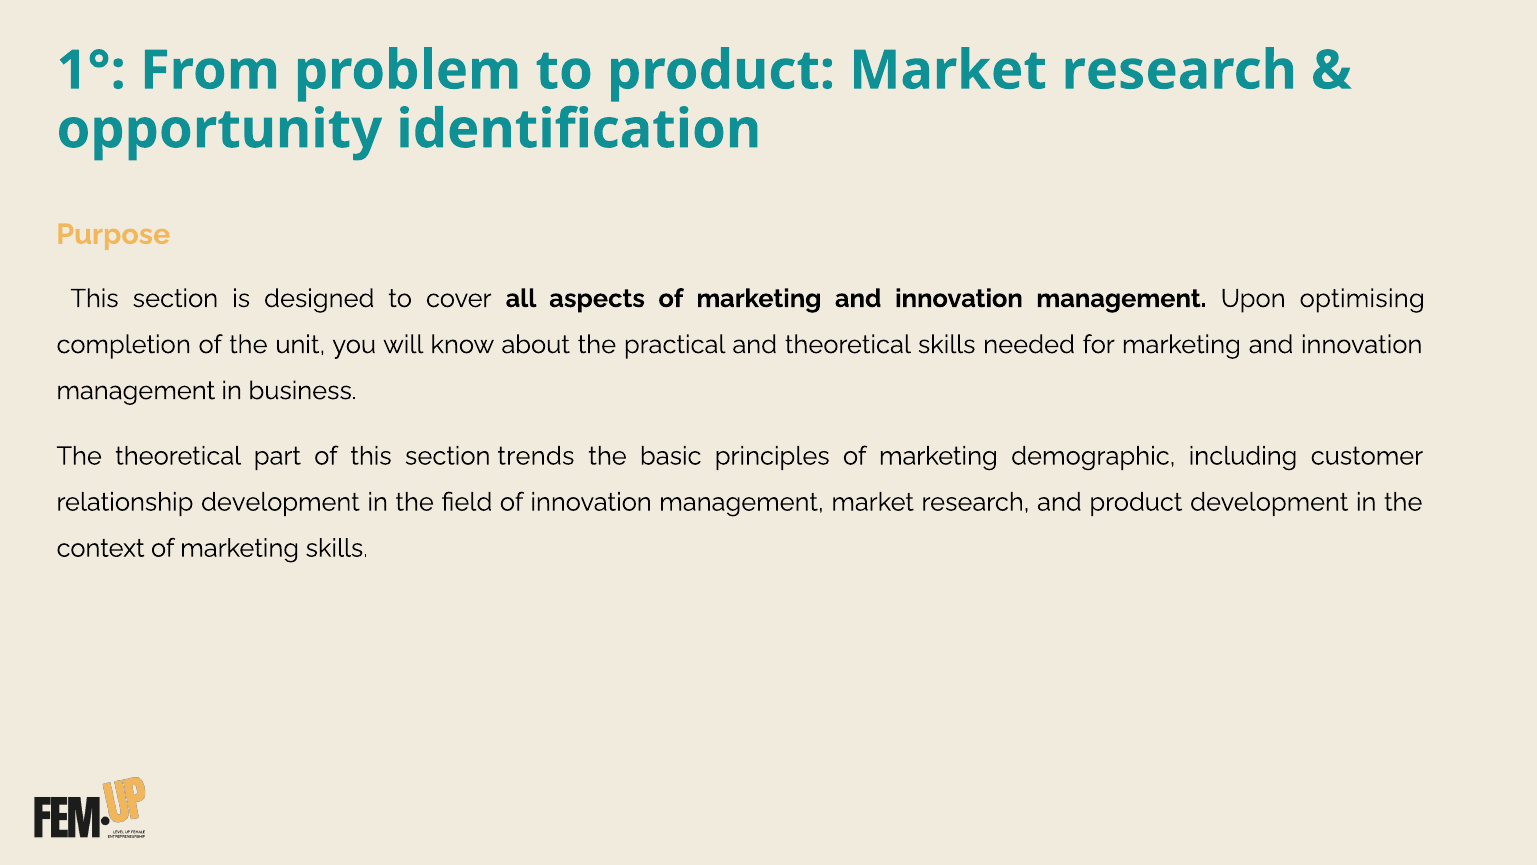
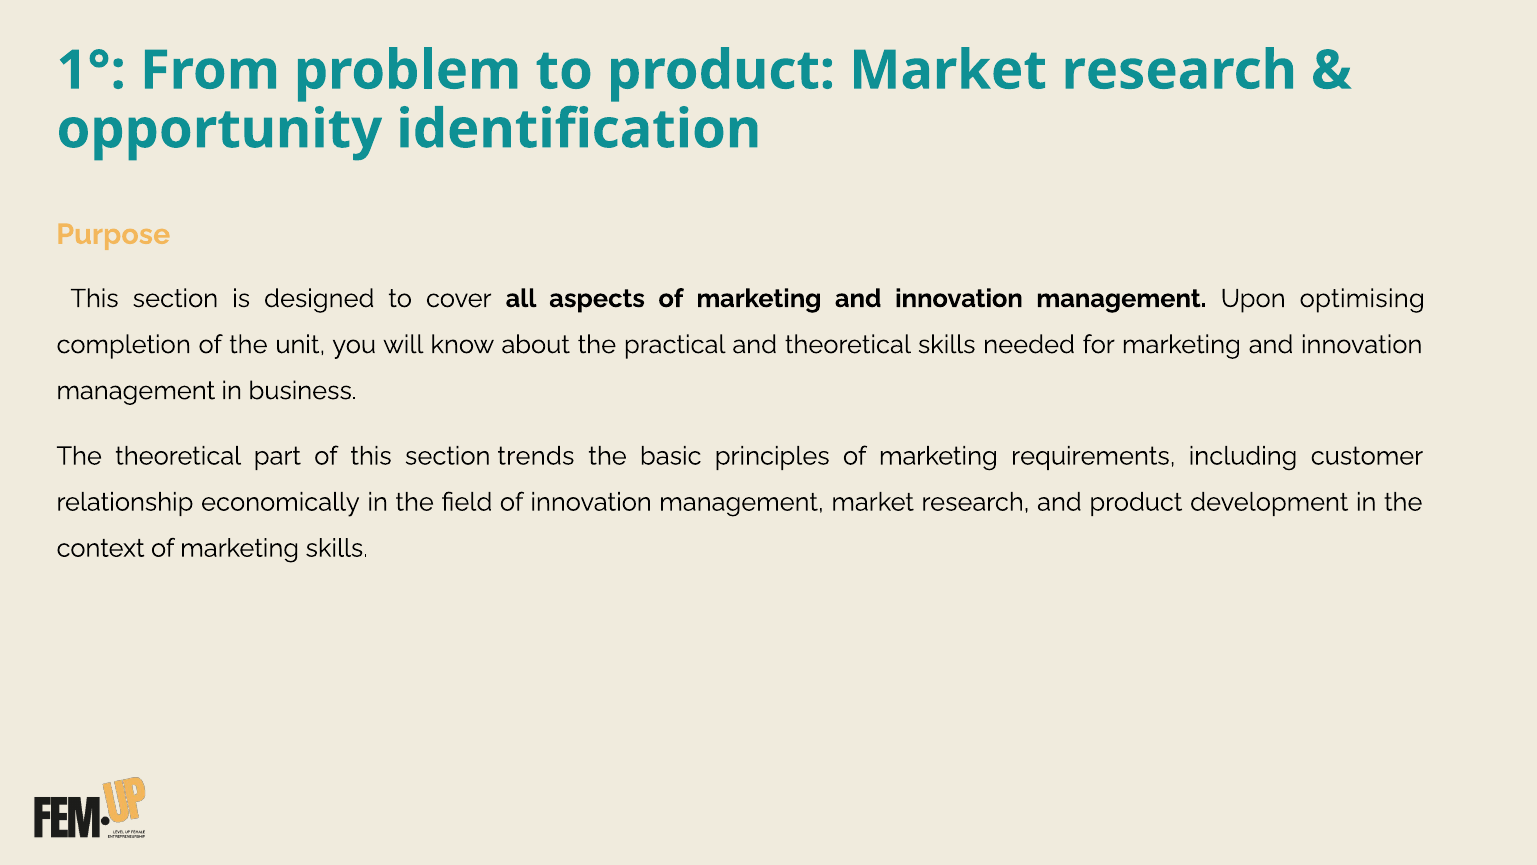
demographic: demographic -> requirements (1093, 456)
relationship development: development -> economically (280, 502)
